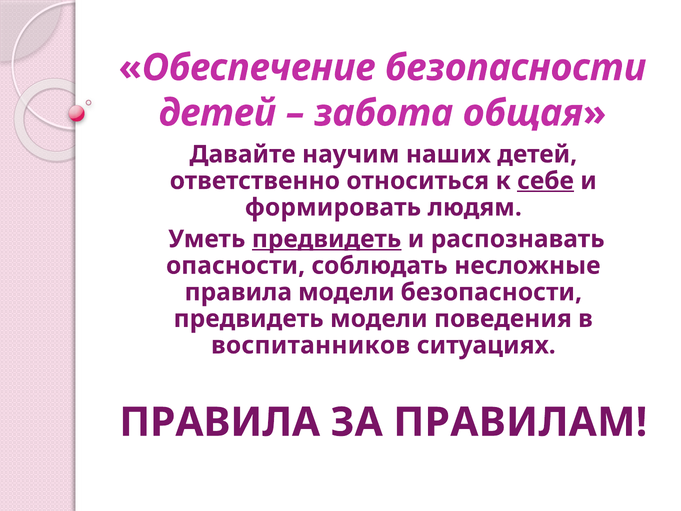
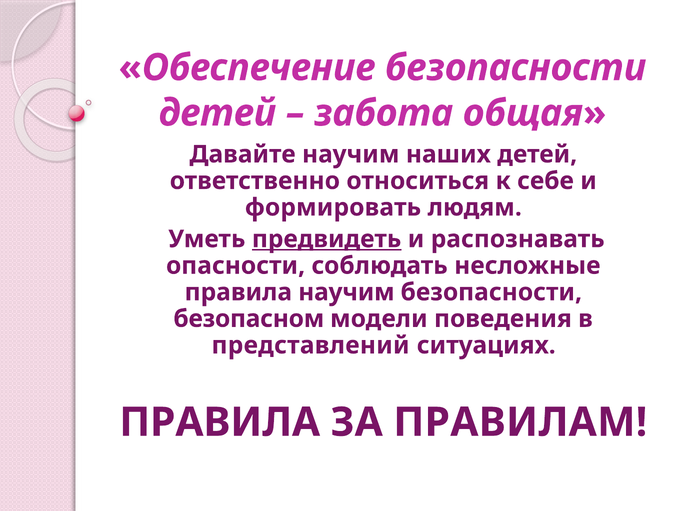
себе underline: present -> none (545, 181)
правила модели: модели -> научим (346, 292)
предвидеть: предвидеть -> безопасном (249, 319)
воспитанников: воспитанников -> представлений (311, 345)
